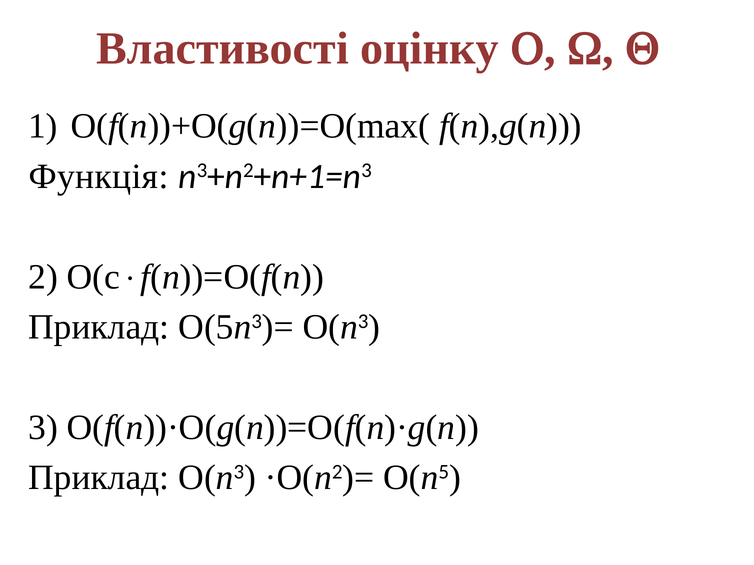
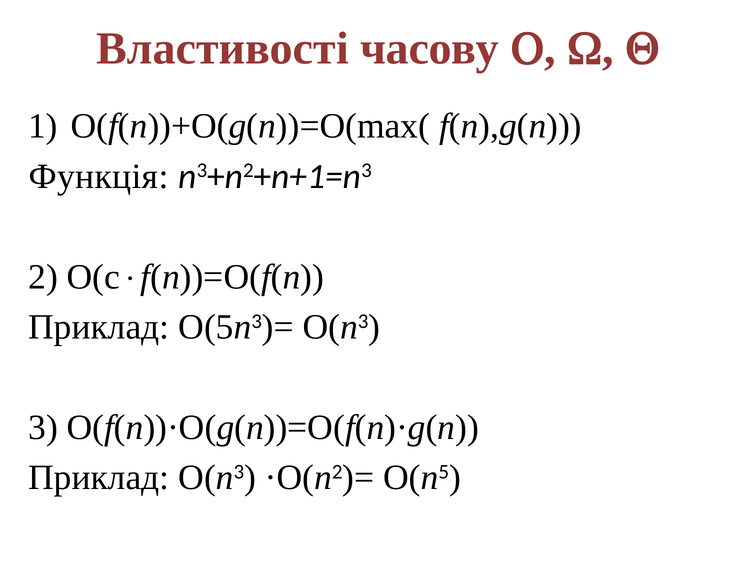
оцінку: оцінку -> часову (430, 48)
